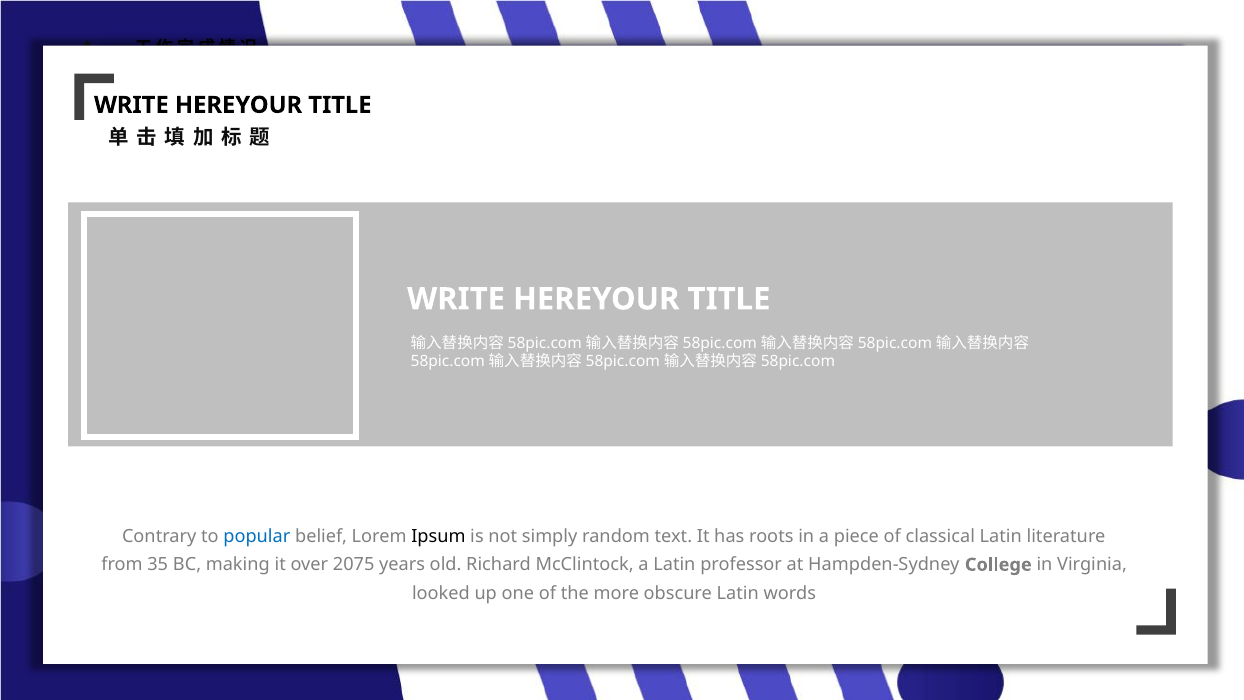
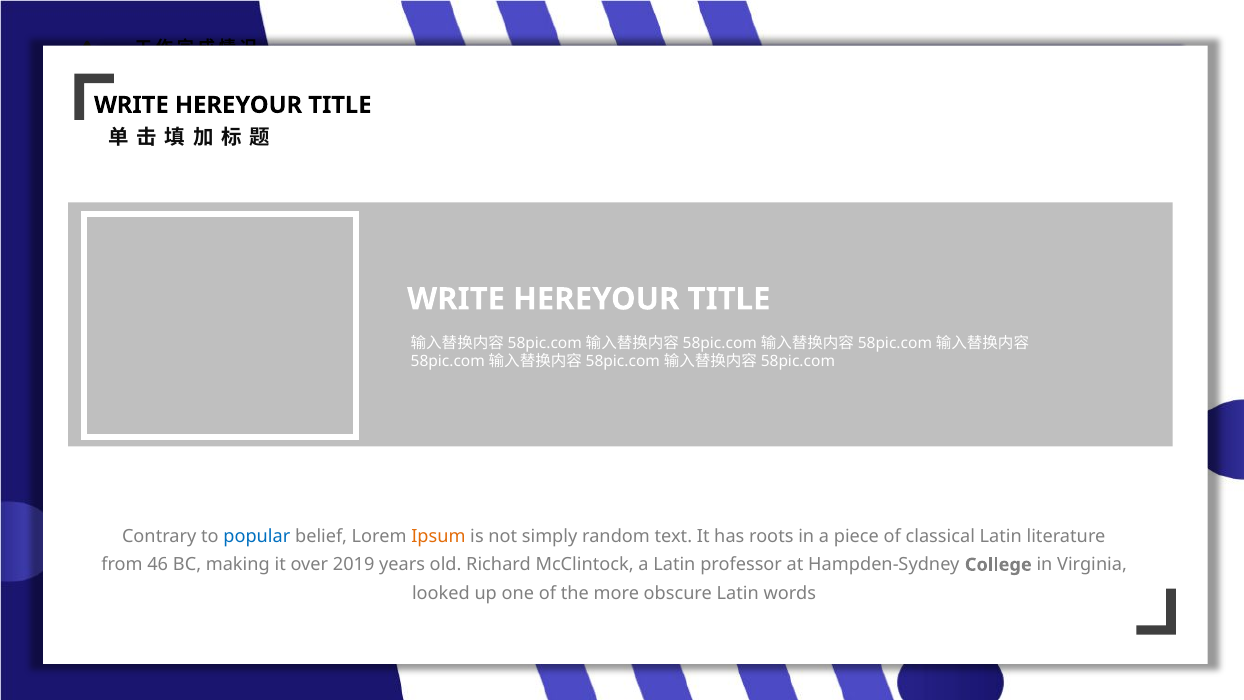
Ipsum colour: black -> orange (438, 536)
35: 35 -> 46 (158, 565)
2075: 2075 -> 2019 (354, 565)
